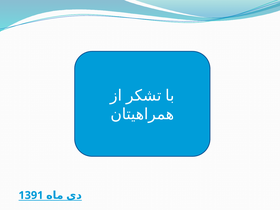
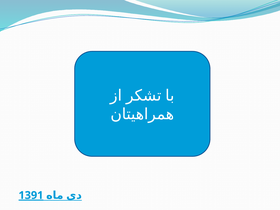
1391 underline: none -> present (31, 195)
